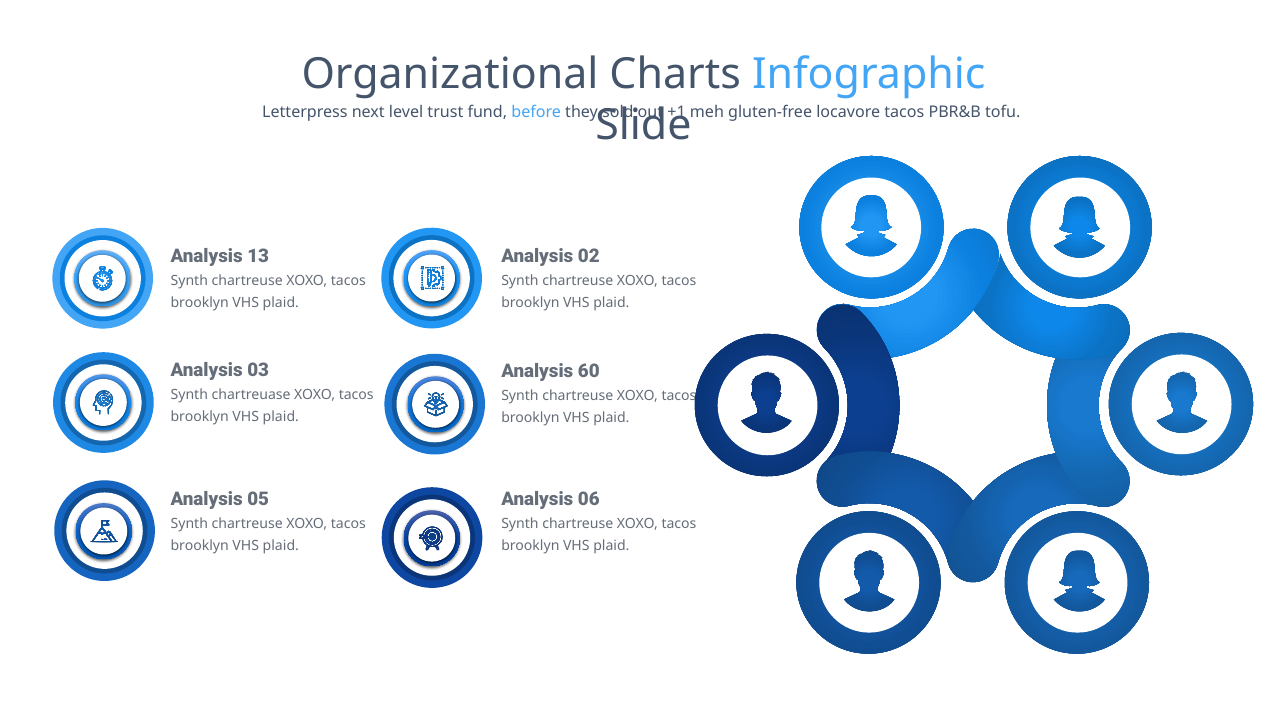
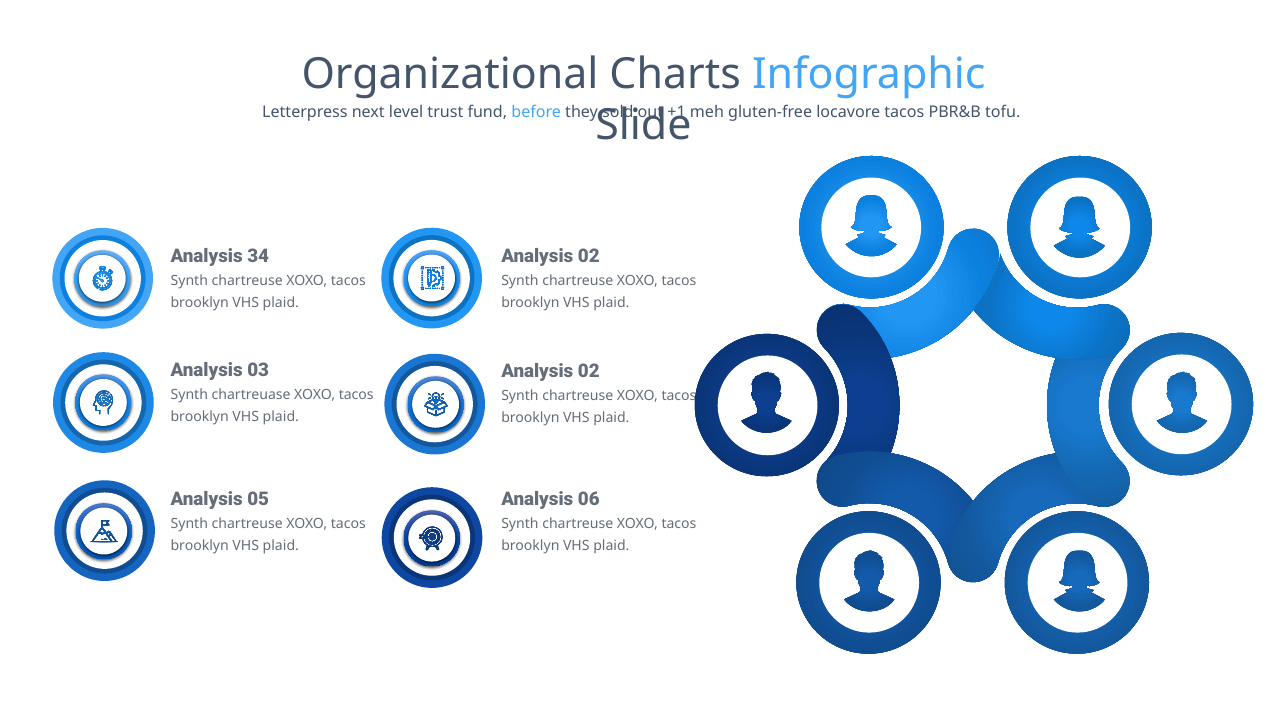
13: 13 -> 34 (258, 256)
60: 60 -> 02 (589, 372)
